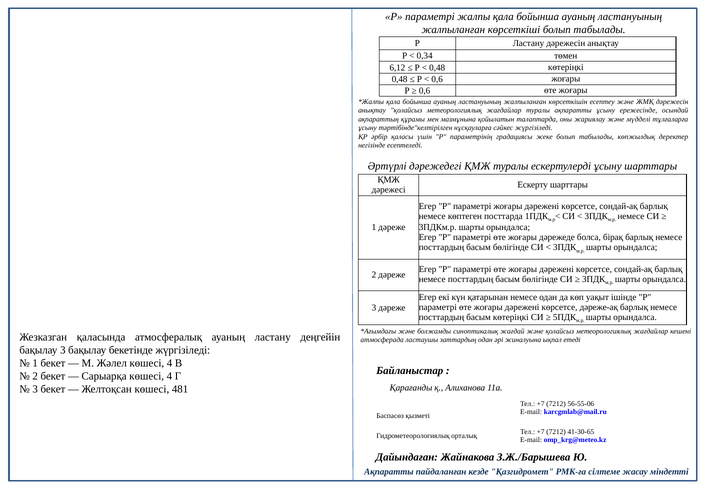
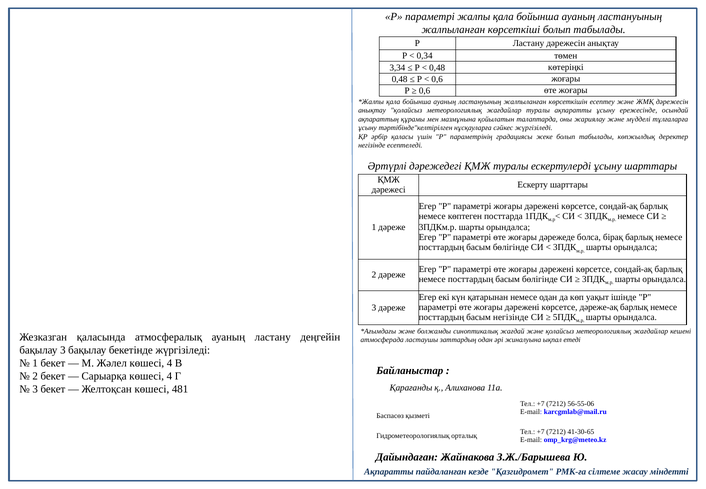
6,12: 6,12 -> 3,34 (397, 68)
басым көтеріңкі: көтеріңкі -> негізінде (511, 317)
